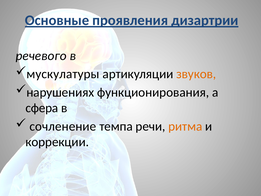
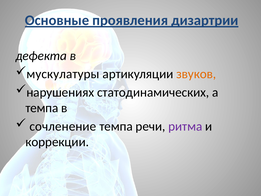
речевого: речевого -> дефекта (41, 56)
функционирования: функционирования -> статодинамических (153, 92)
сфера: сфера -> темпа (42, 108)
ритма colour: orange -> purple (185, 126)
